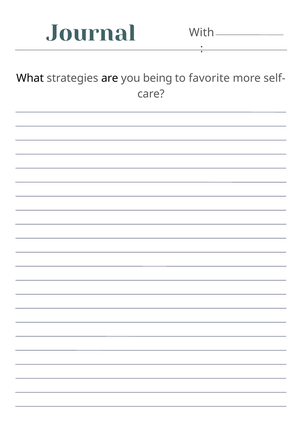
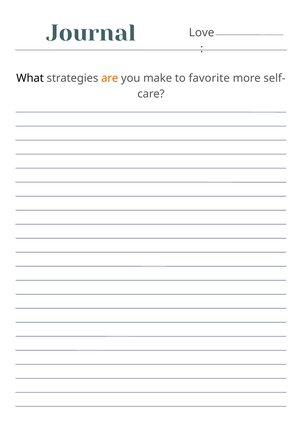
With: With -> Love (202, 33)
are colour: black -> orange (110, 78)
being: being -> make (158, 78)
